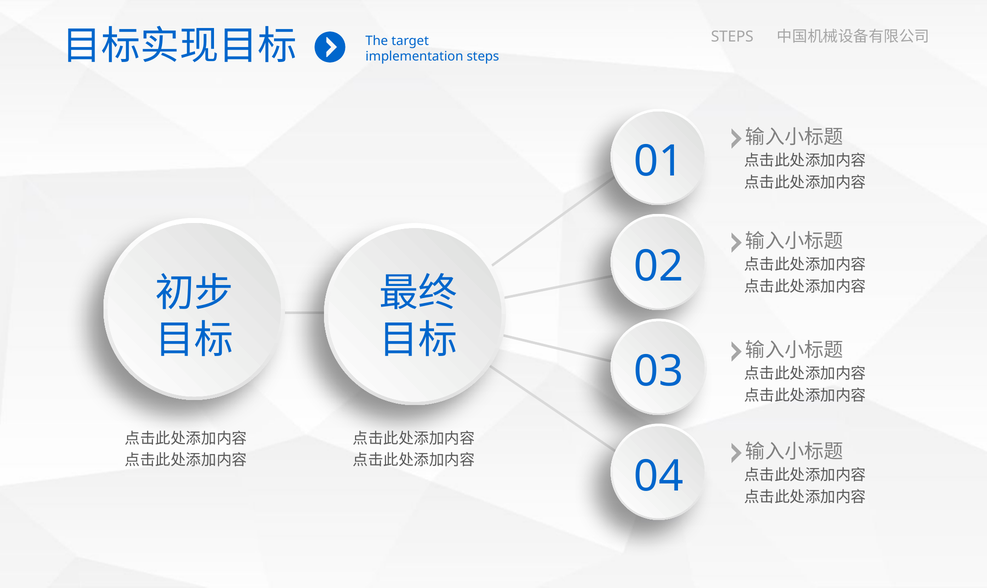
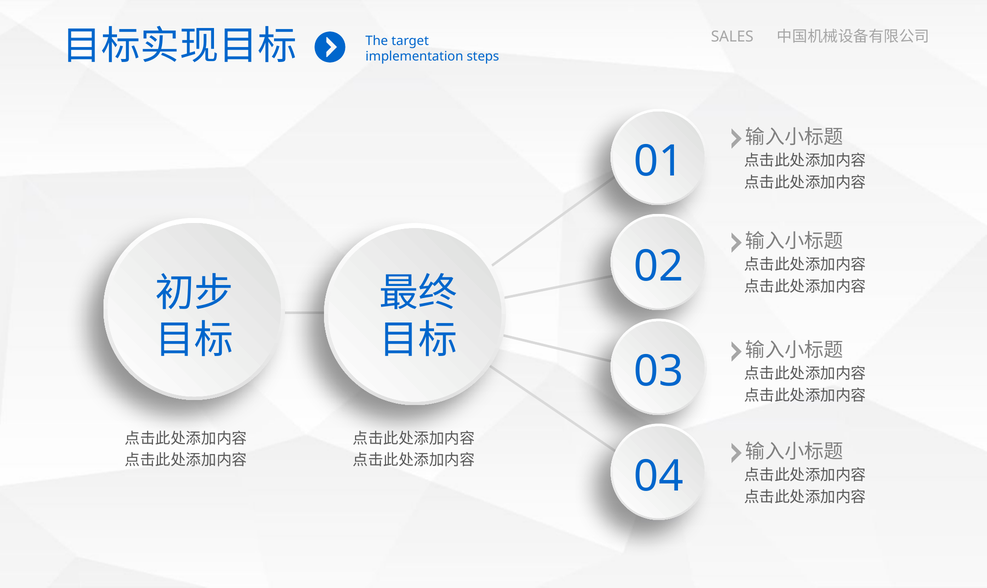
STEPS: STEPS -> SALES (732, 36)
